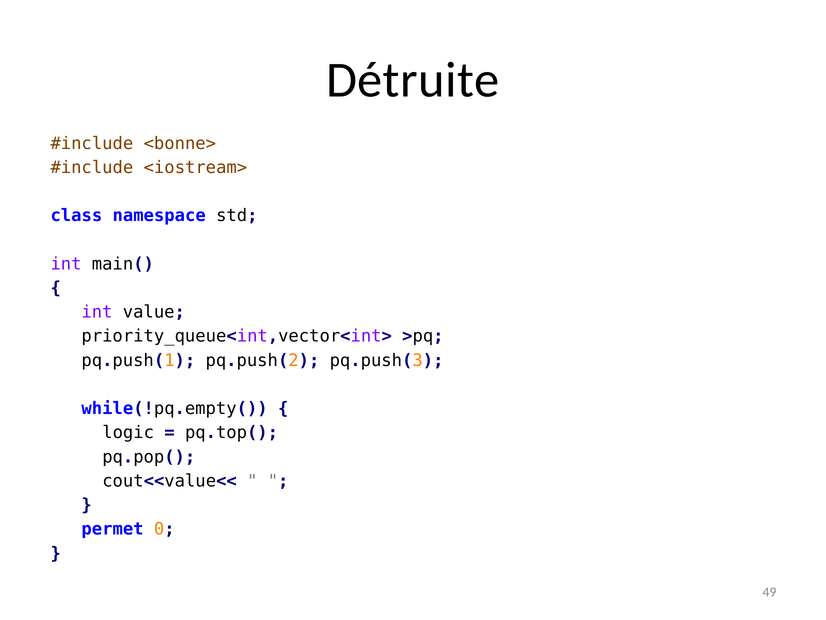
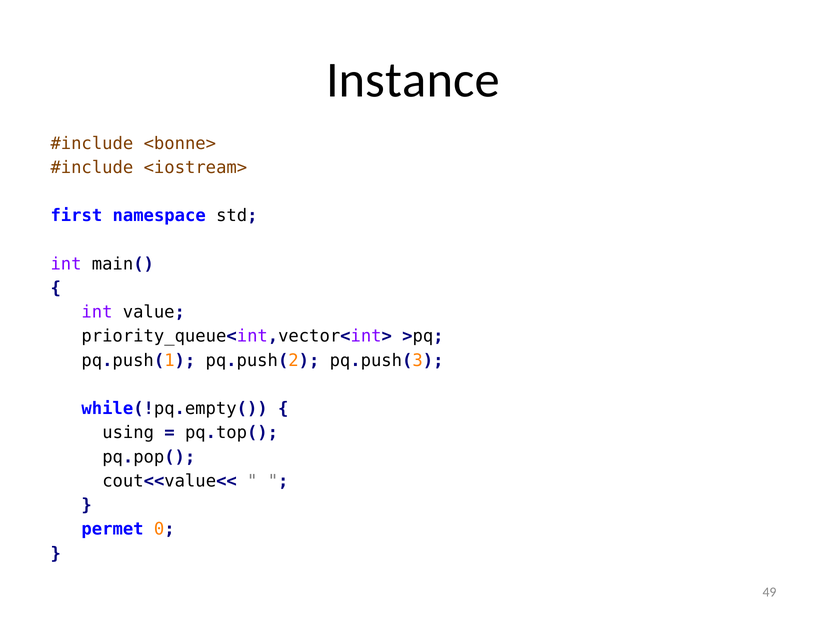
Détruite: Détruite -> Instance (413, 80)
class: class -> first (76, 216)
logic: logic -> using (128, 432)
